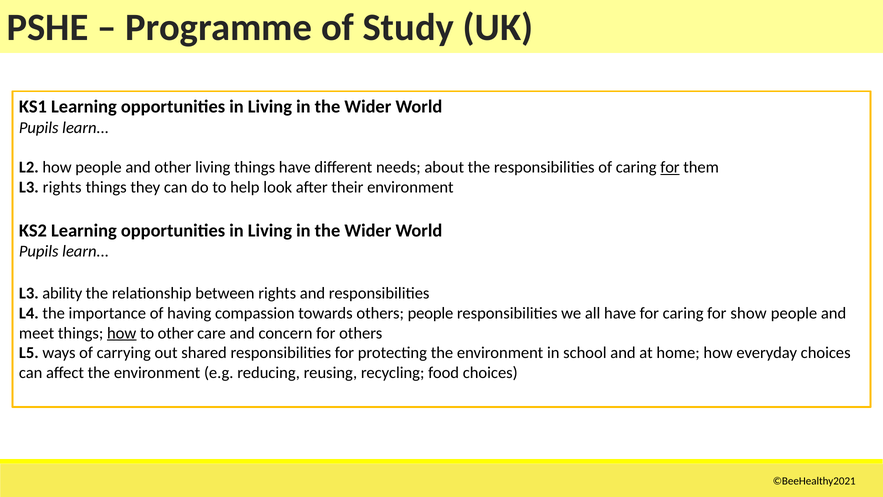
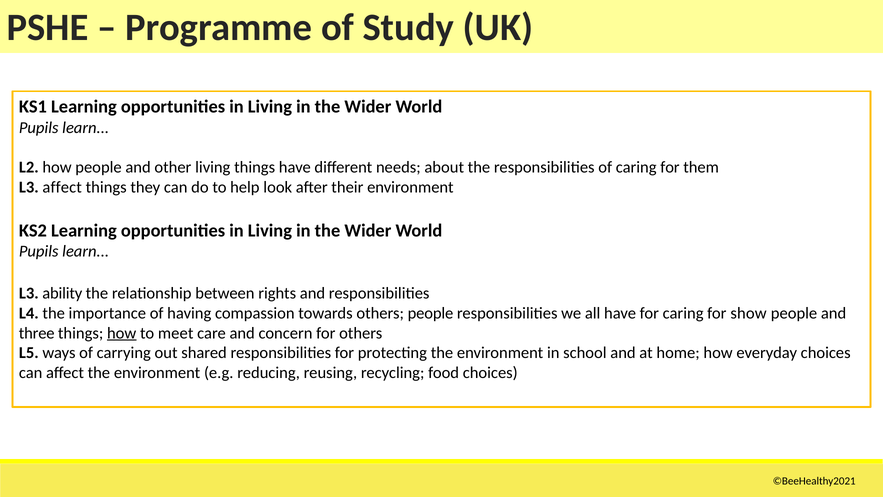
for underline: present -> none (670, 167)
L3 rights: rights -> affect (62, 187)
meet: meet -> three (37, 333)
to other: other -> meet (176, 333)
